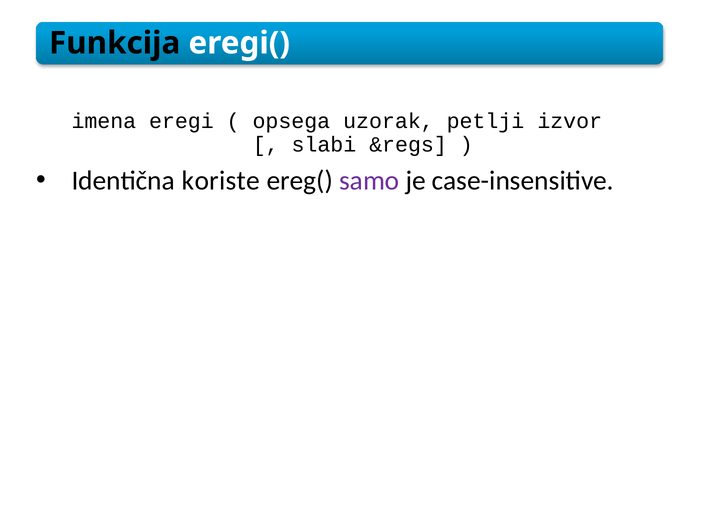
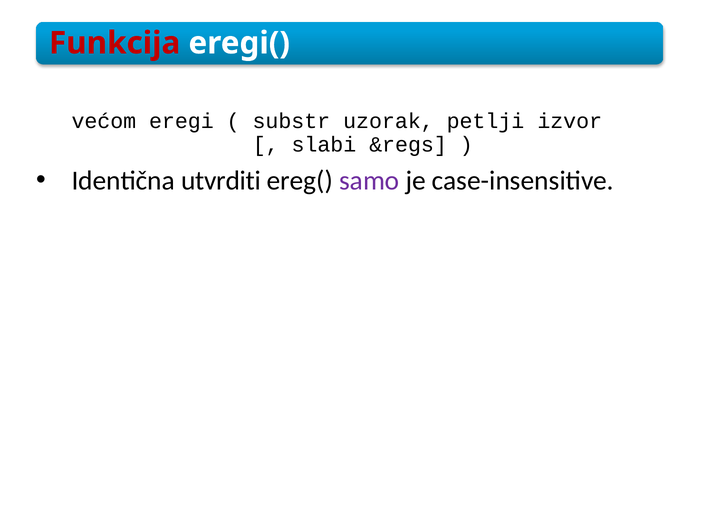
Funkcija colour: black -> red (115, 43)
imena: imena -> većom (104, 121)
opsega: opsega -> substr (291, 121)
koriste: koriste -> utvrditi (221, 181)
